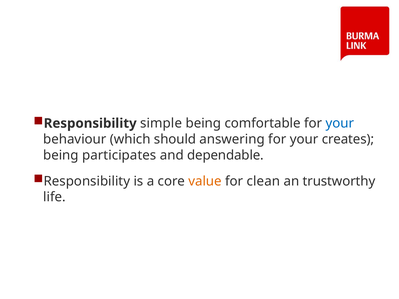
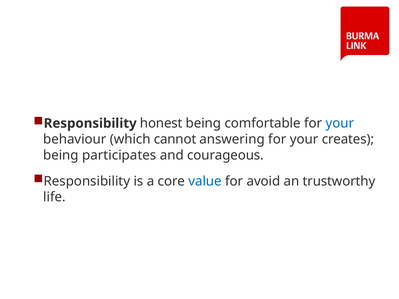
simple: simple -> honest (161, 123)
should: should -> cannot (175, 139)
dependable: dependable -> courageous (225, 155)
value colour: orange -> blue (205, 181)
clean: clean -> avoid (263, 181)
